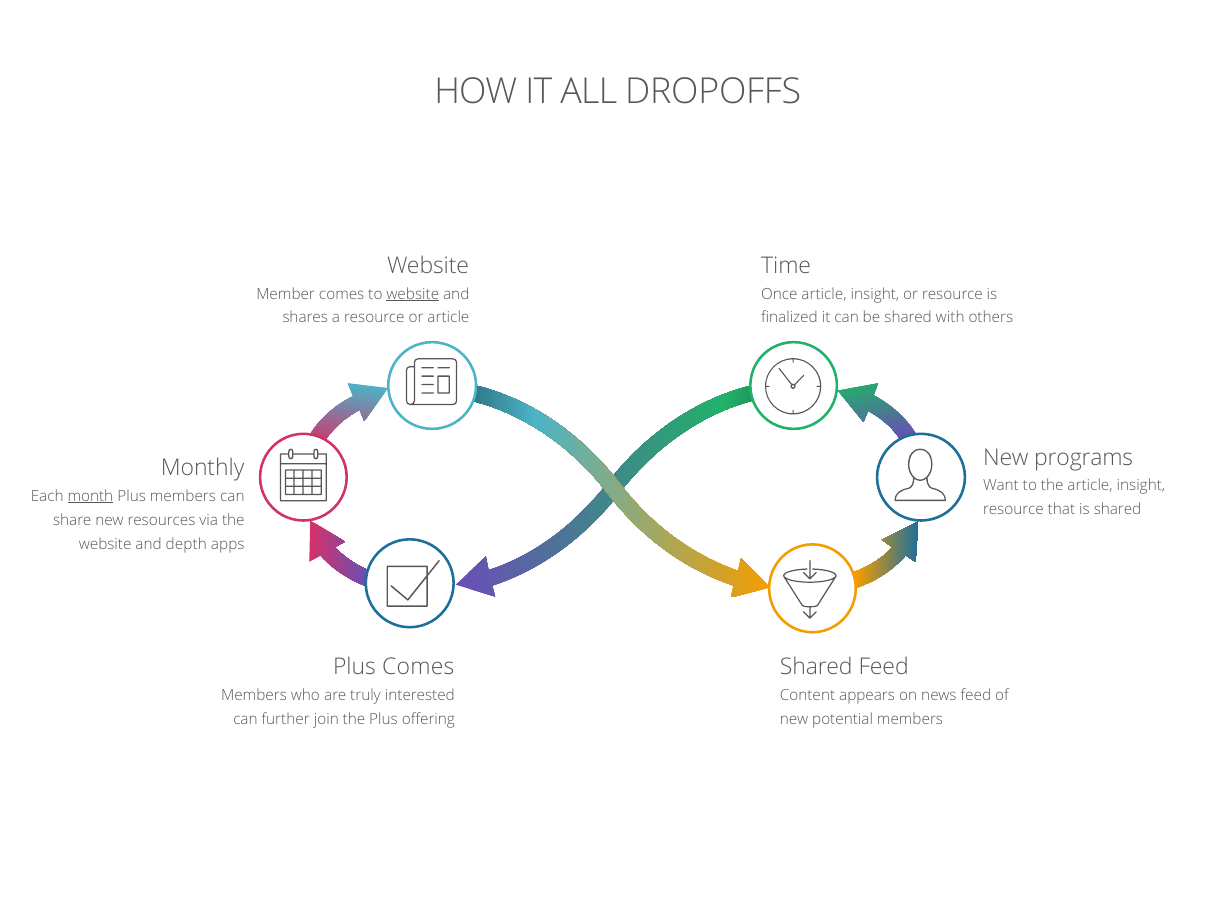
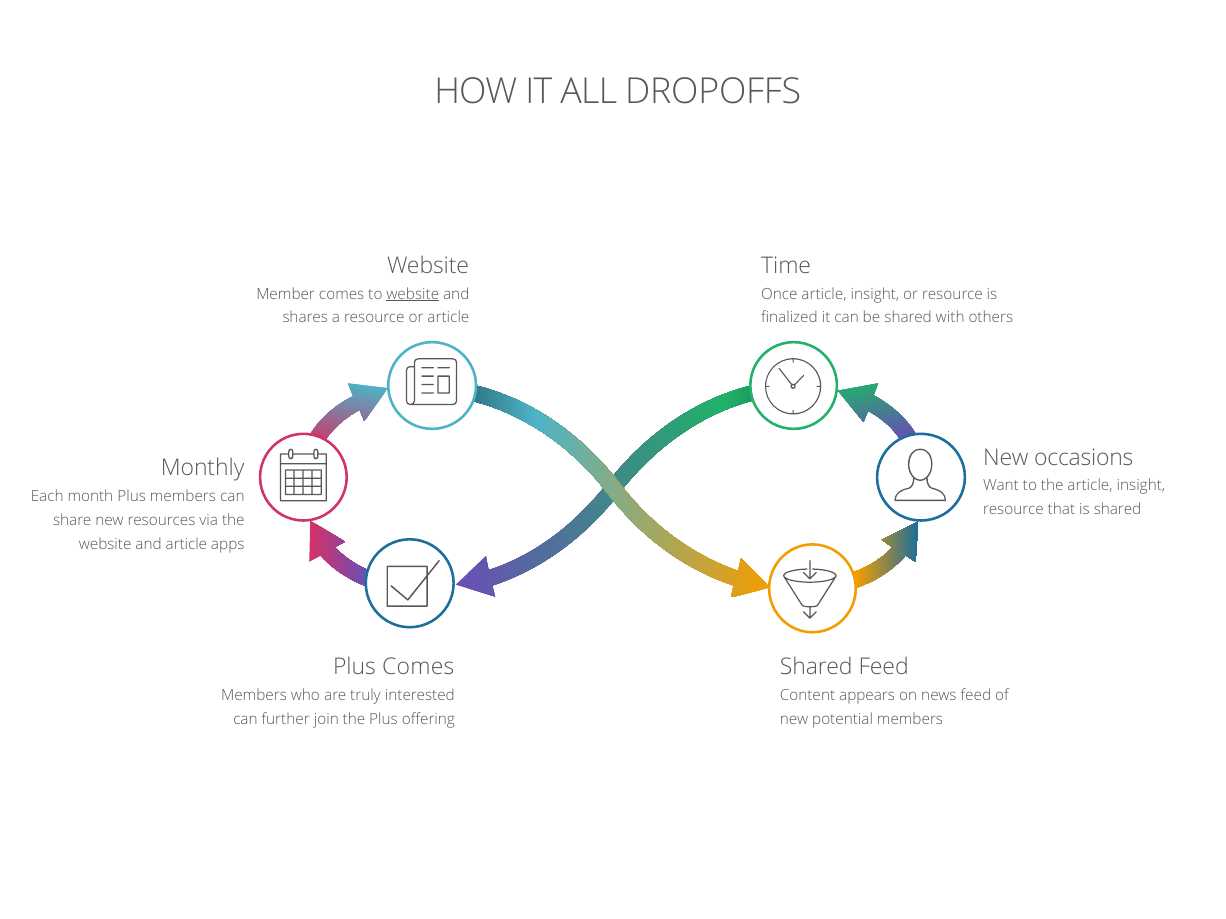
programs: programs -> occasions (1084, 458)
month underline: present -> none (90, 497)
and depth: depth -> article (186, 544)
